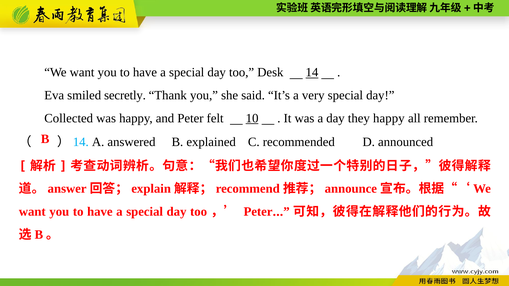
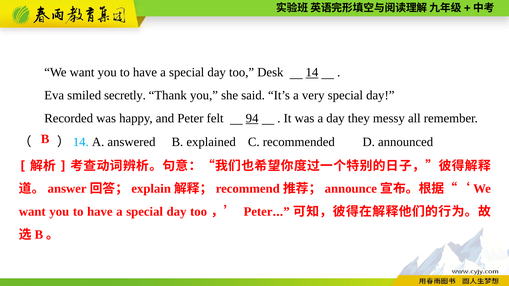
Collected: Collected -> Recorded (69, 118)
10: 10 -> 94 (252, 118)
they happy: happy -> messy (389, 118)
